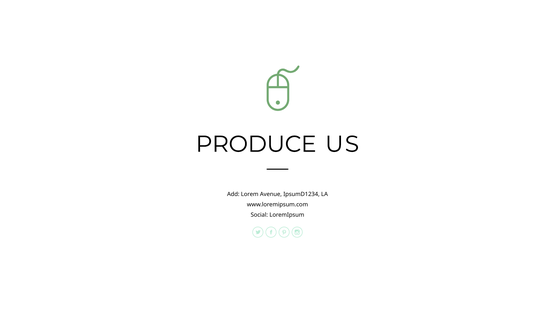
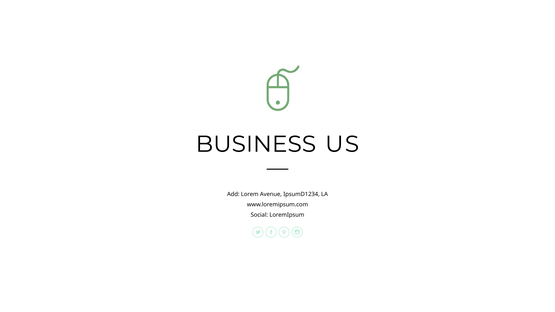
PRODUCE: PRODUCE -> BUSINESS (256, 144)
